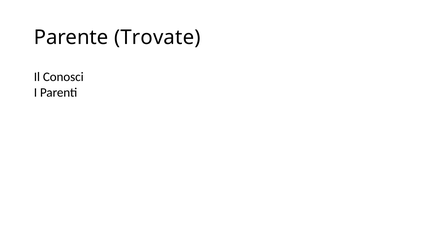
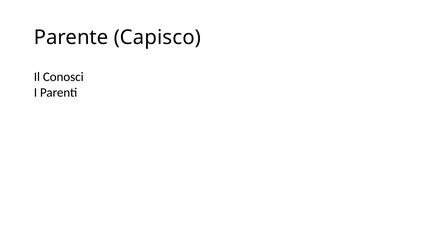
Trovate: Trovate -> Capisco (157, 37)
